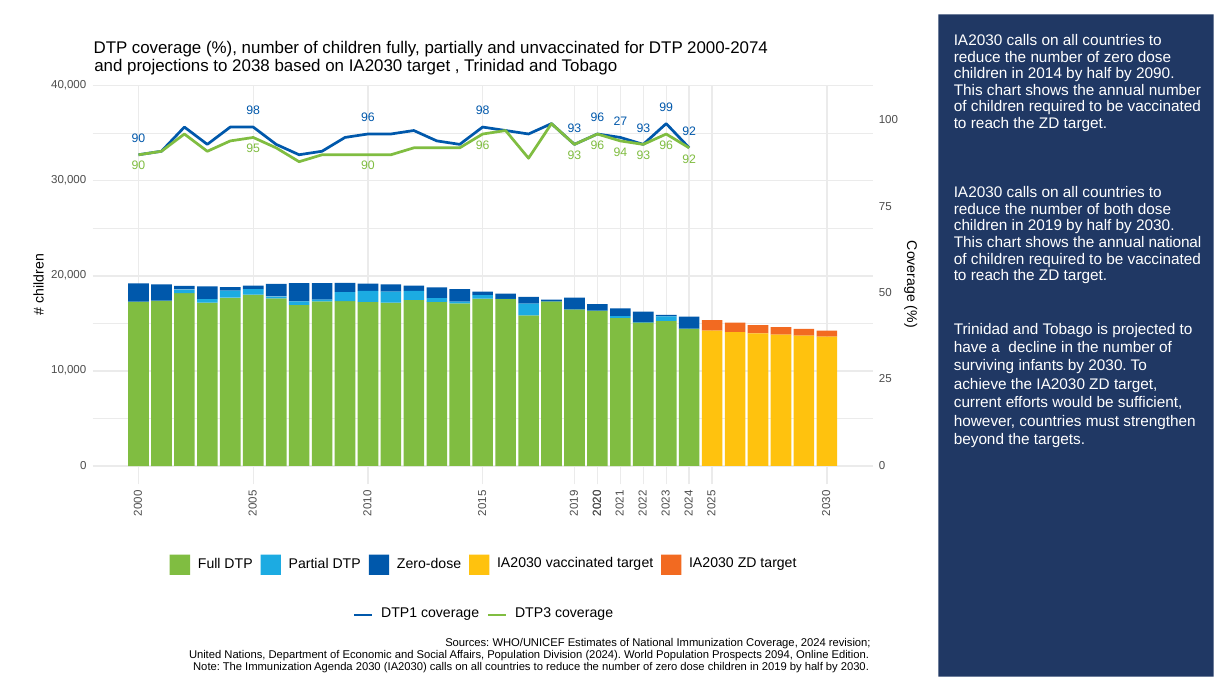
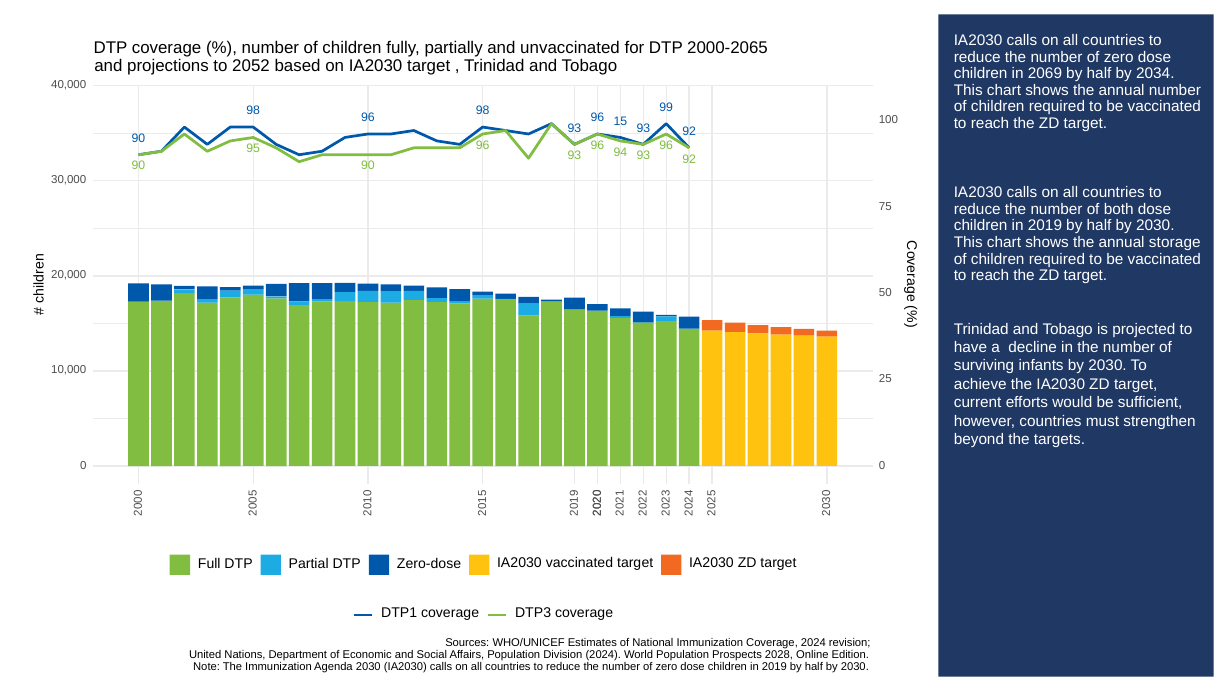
2000-2074: 2000-2074 -> 2000-2065 (728, 48)
2038: 2038 -> 2052 (251, 66)
2014: 2014 -> 2069 (1045, 74)
2090: 2090 -> 2034 (1155, 74)
27: 27 -> 15 (620, 121)
annual national: national -> storage (1175, 243)
2094: 2094 -> 2028 (779, 655)
